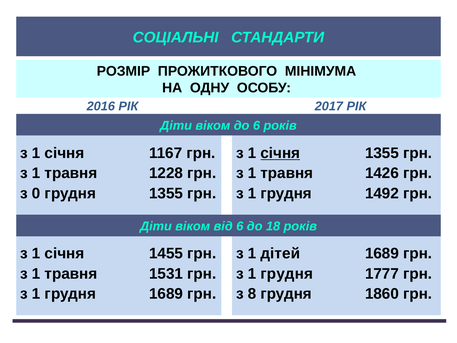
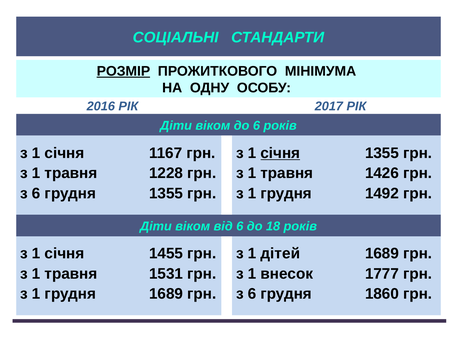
РОЗМІР underline: none -> present (123, 71)
0: 0 -> 6 (36, 193)
грудня: грудня -> внесок (287, 273)
8: 8 -> 6 (252, 294)
